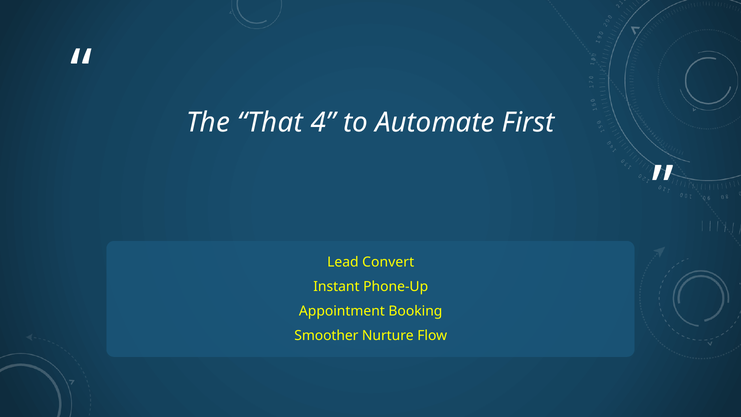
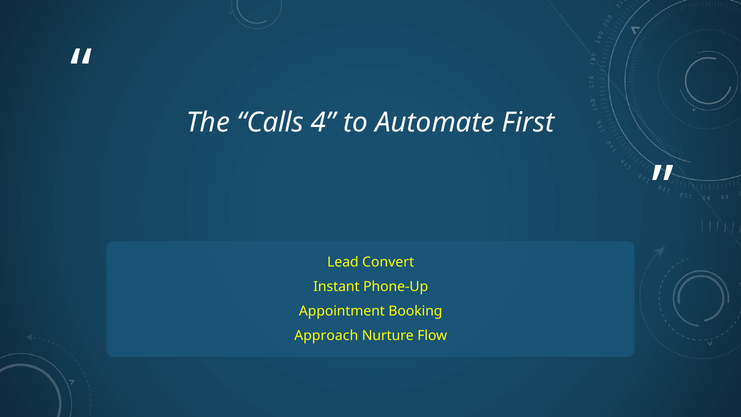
That: That -> Calls (270, 122)
Smoother: Smoother -> Approach (326, 335)
